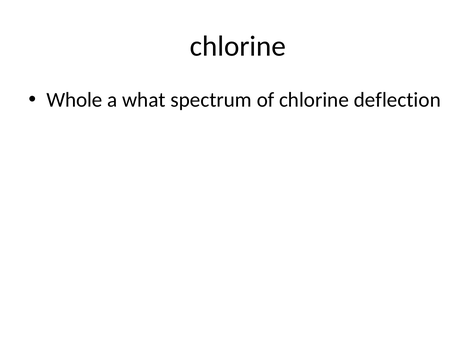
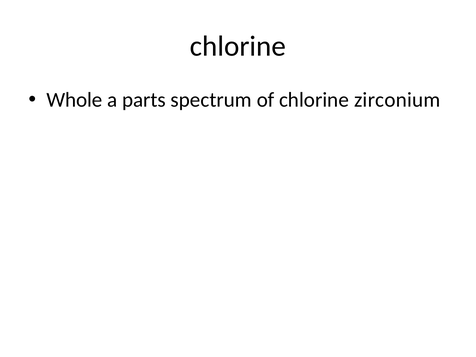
what: what -> parts (144, 100)
deflection: deflection -> zirconium (397, 100)
